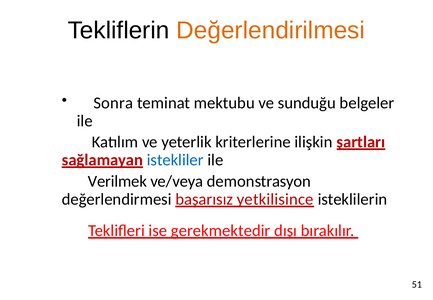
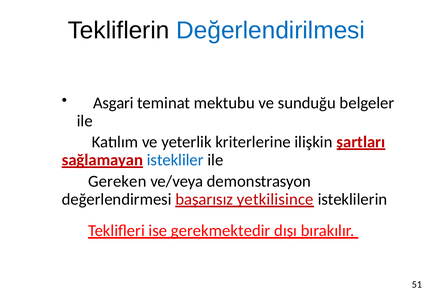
Değerlendirilmesi colour: orange -> blue (271, 30)
Sonra: Sonra -> Asgari (113, 103)
Verilmek: Verilmek -> Gereken (117, 181)
